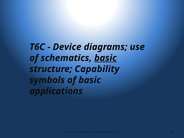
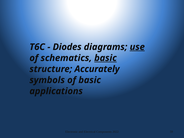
Device: Device -> Diodes (67, 47)
use underline: none -> present (137, 47)
Capability: Capability -> Accurately (97, 69)
